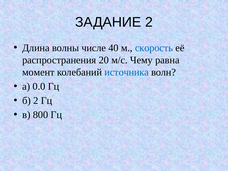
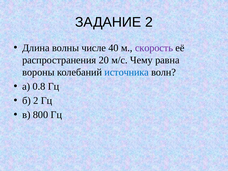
скорость colour: blue -> purple (154, 48)
момент: момент -> вороны (38, 72)
0.0: 0.0 -> 0.8 (39, 86)
